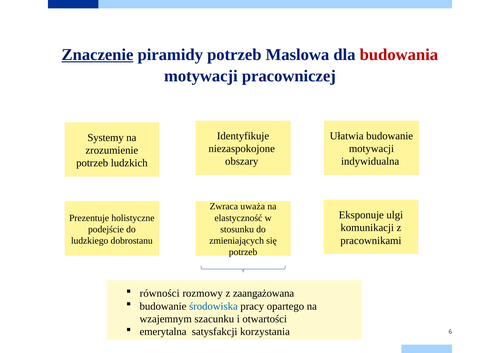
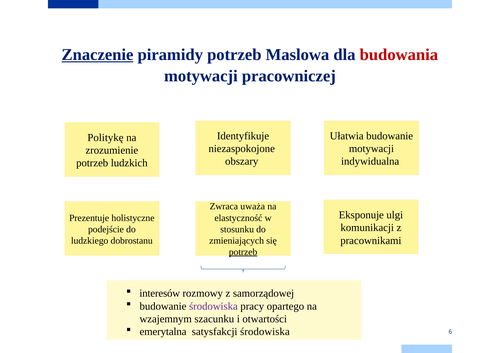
Systemy: Systemy -> Politykę (105, 138)
potrzeb underline: none -> present (243, 252)
równości: równości -> interesów (160, 294)
zaangażowana: zaangażowana -> samorządowej (264, 294)
środowiska colour: blue -> purple (213, 307)
satysfakcji korzystania: korzystania -> środowiska (265, 332)
